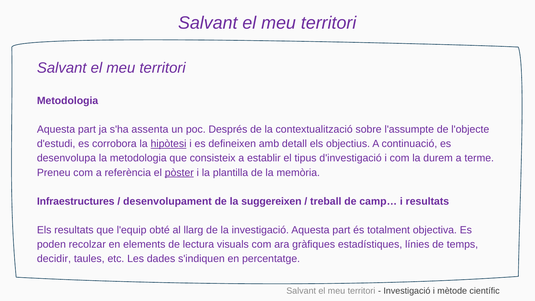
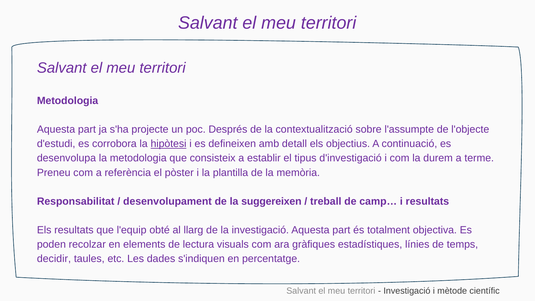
assenta: assenta -> projecte (150, 130)
pòster underline: present -> none (179, 173)
Infraestructures: Infraestructures -> Responsabilitat (76, 201)
